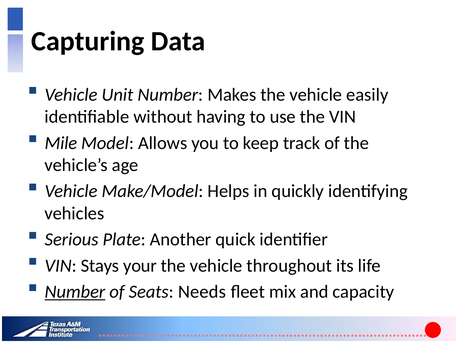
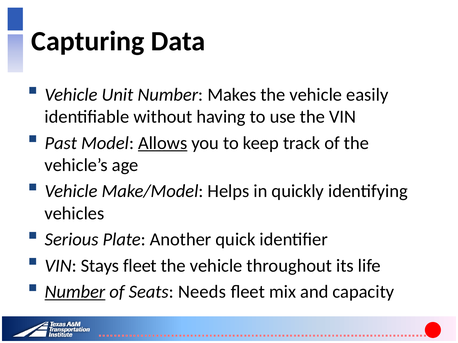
Mile: Mile -> Past (61, 143)
Allows underline: none -> present (163, 143)
Stays your: your -> fleet (140, 266)
